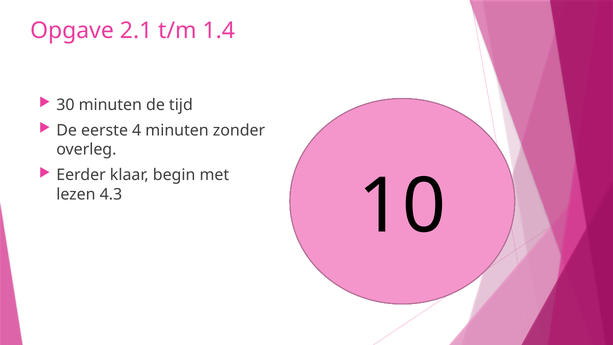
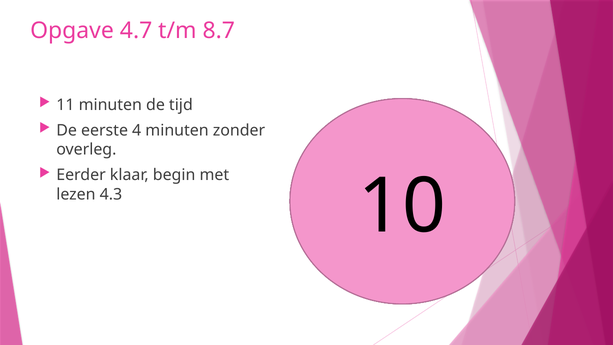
2.1: 2.1 -> 4.7 (136, 31)
1.4: 1.4 -> 8.7 (219, 31)
30: 30 -> 11 (65, 105)
